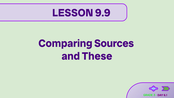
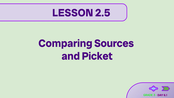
9.9: 9.9 -> 2.5 (103, 13)
These: These -> Picket (97, 56)
